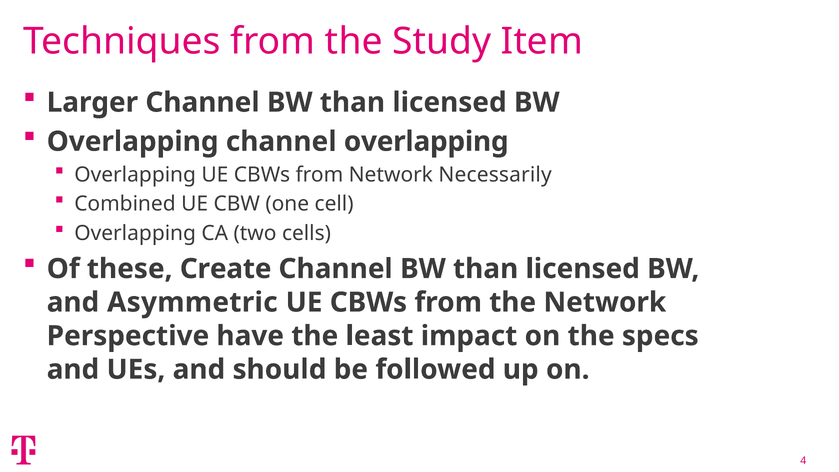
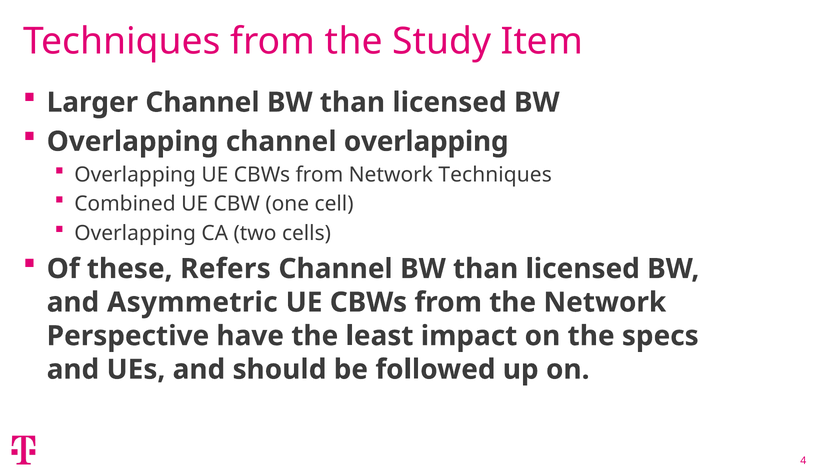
Network Necessarily: Necessarily -> Techniques (495, 175)
Create: Create -> Refers (225, 269)
